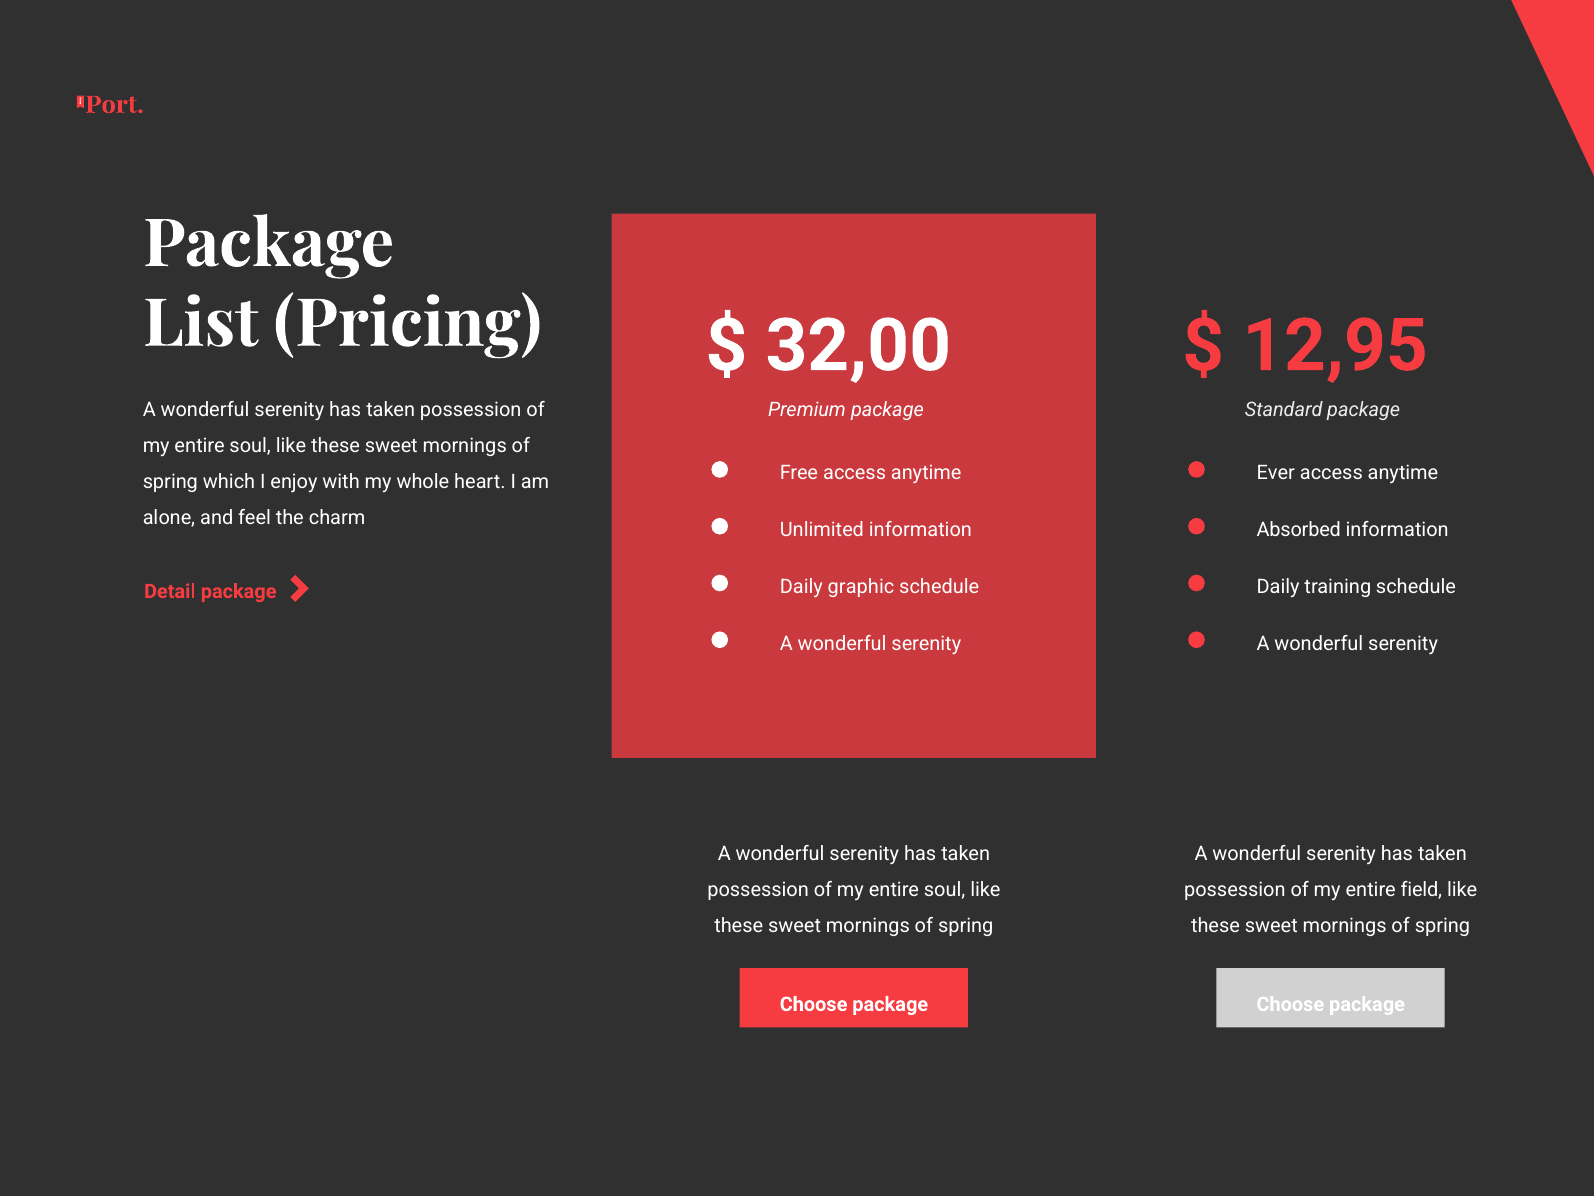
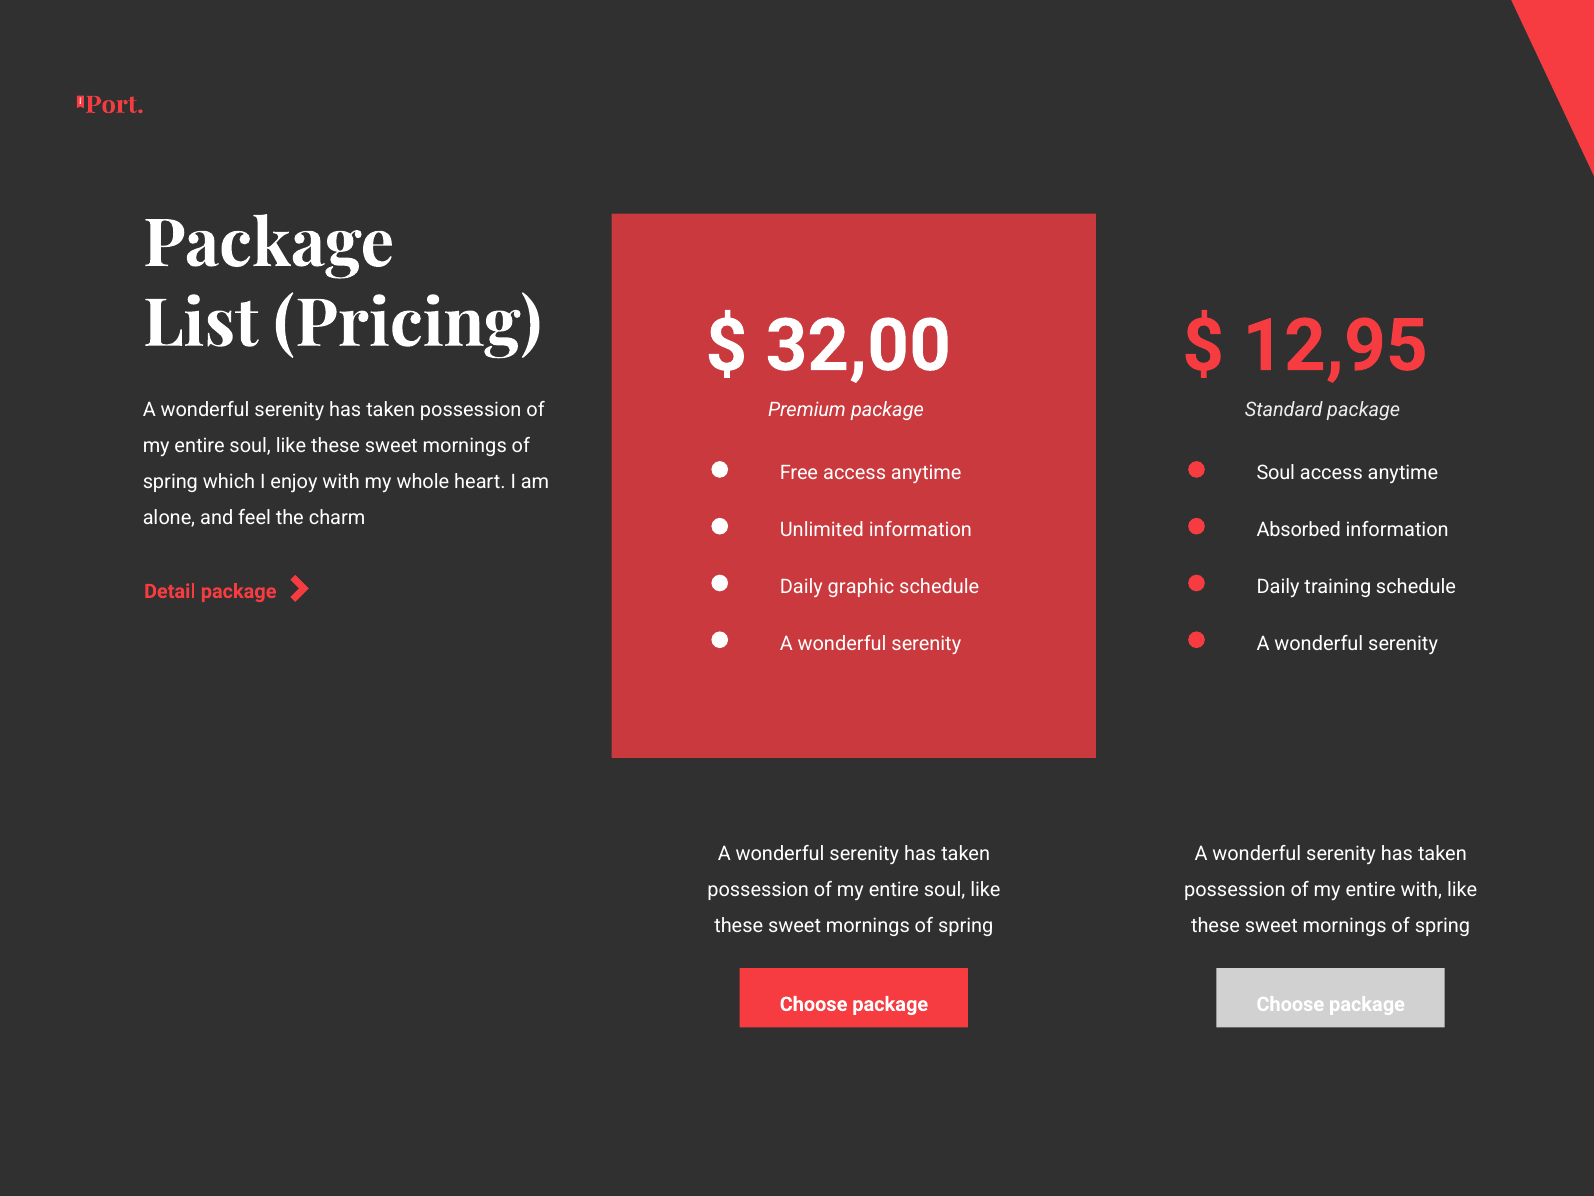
Ever: Ever -> Soul (1276, 473)
entire field: field -> with (1421, 890)
